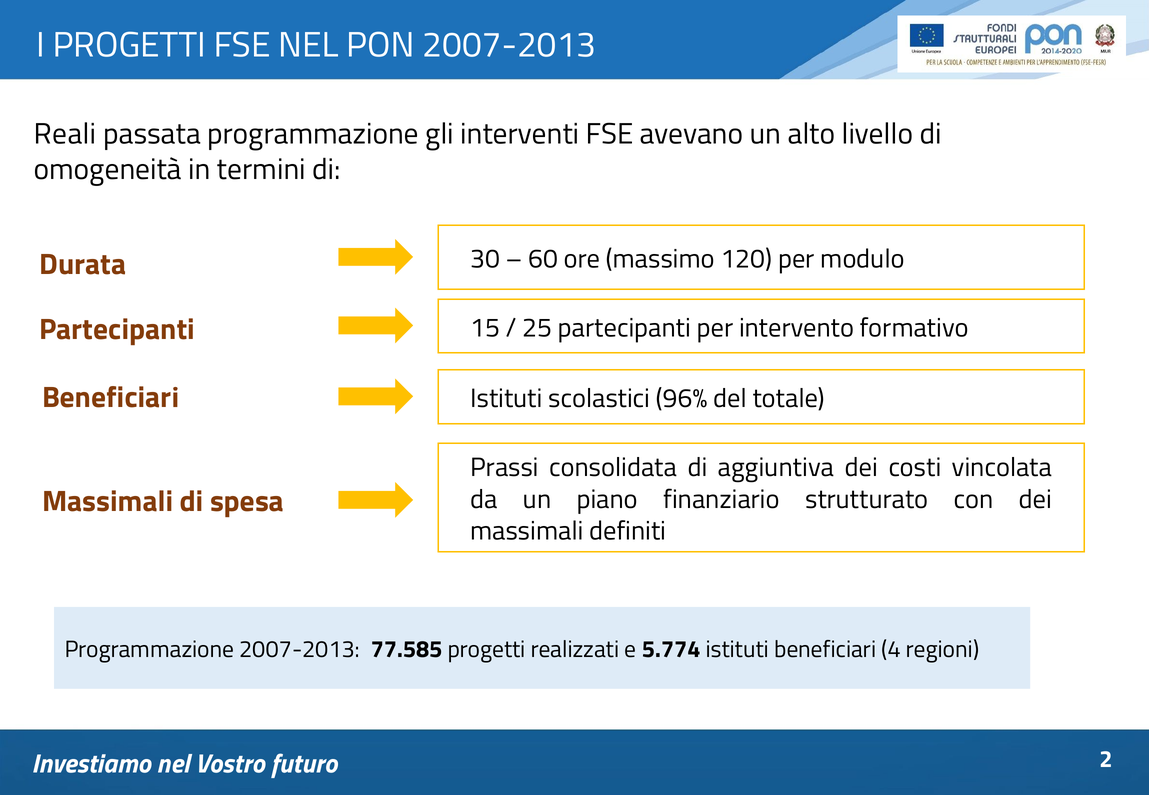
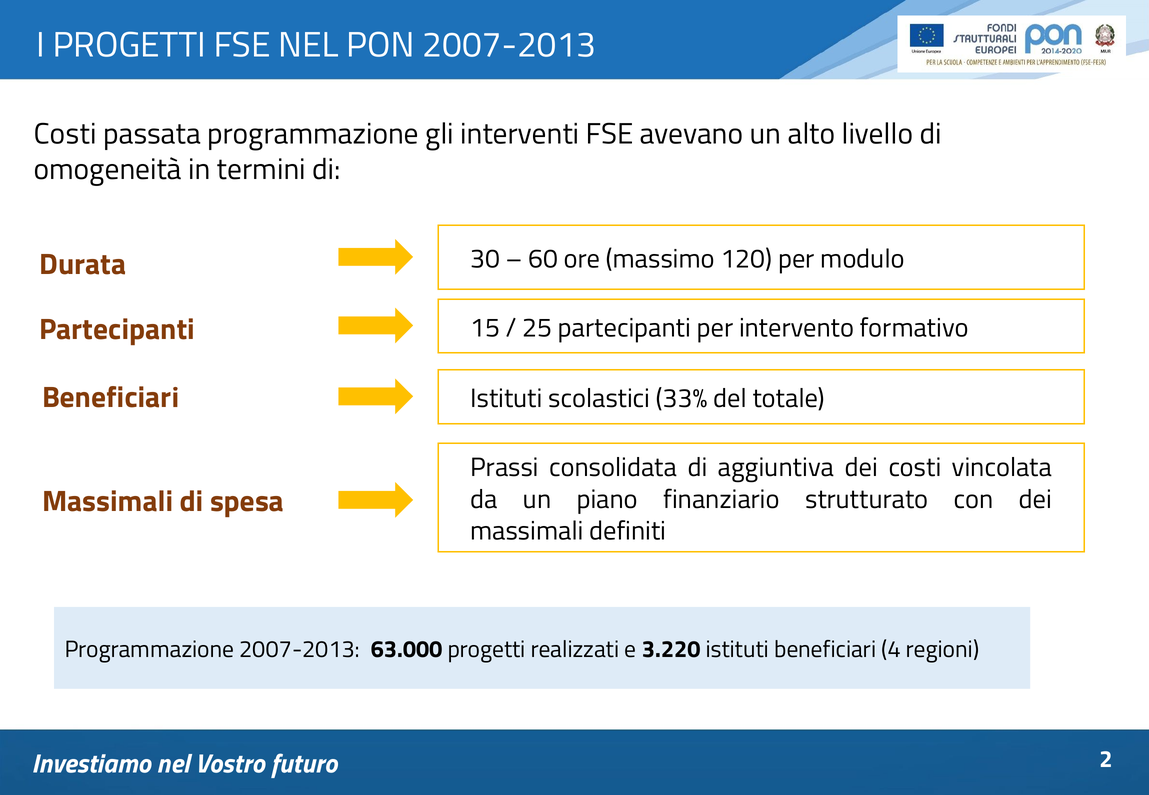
Reali: Reali -> Costi (65, 134)
96%: 96% -> 33% (682, 399)
77.585: 77.585 -> 63.000 (407, 650)
5.774: 5.774 -> 3.220 (671, 650)
